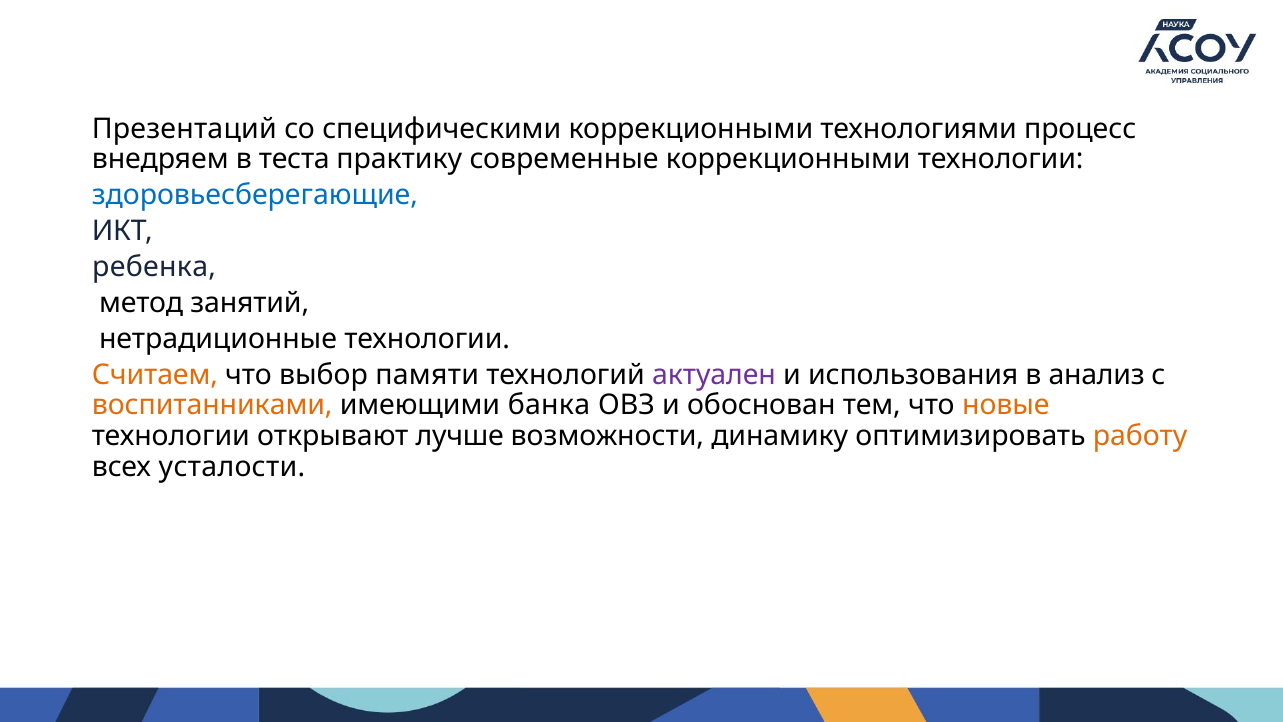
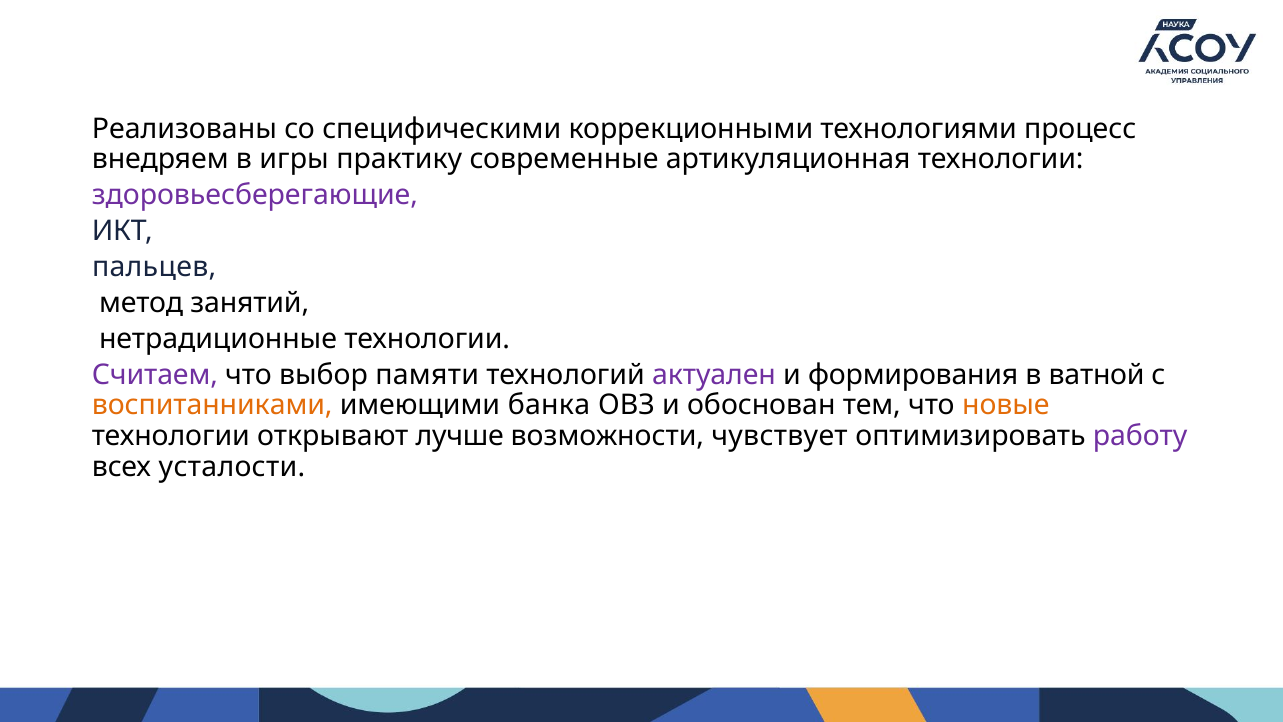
Презентаций: Презентаций -> Реализованы (184, 129)
теста: теста -> игры (294, 159)
современные коррекционными: коррекционными -> артикуляционная (788, 159)
здоровьесберегающие colour: blue -> purple (255, 195)
ребенка: ребенка -> пальцев (154, 267)
Считаем colour: orange -> purple (155, 375)
использования: использования -> формирования (913, 375)
анализ: анализ -> ватной (1097, 375)
динамику: динамику -> чувствует (780, 436)
работу colour: orange -> purple (1140, 436)
